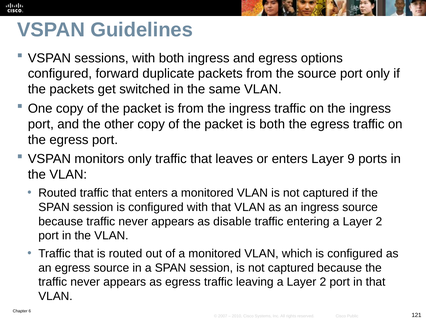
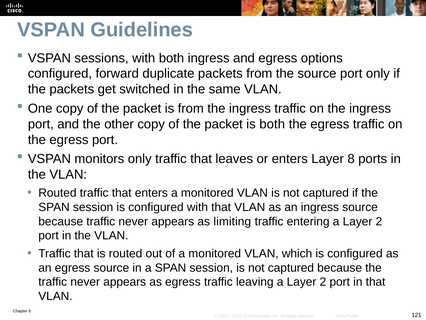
9: 9 -> 8 (351, 159)
disable: disable -> limiting (232, 221)
